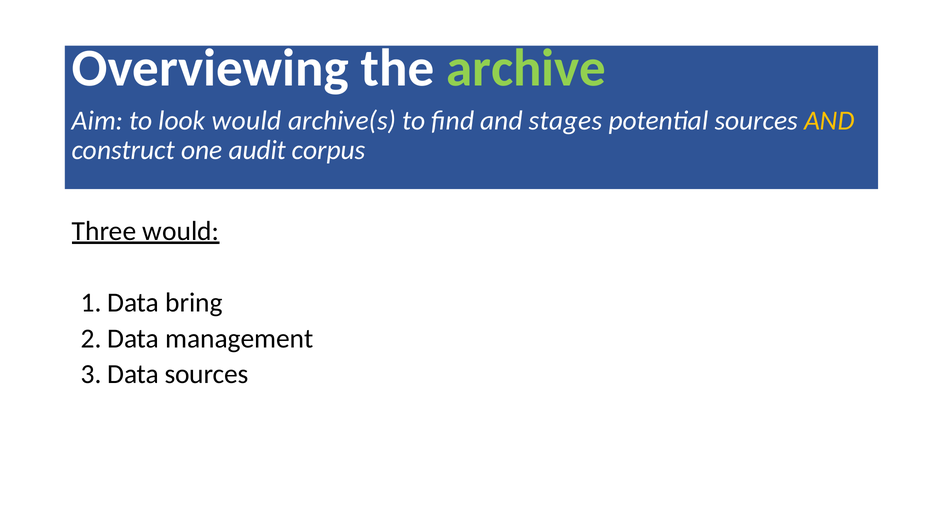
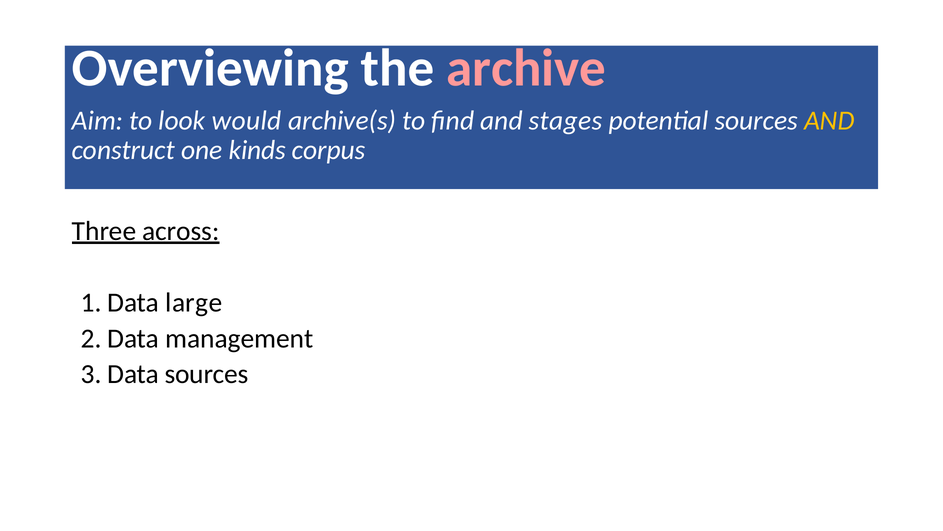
archive colour: light green -> pink (526, 68)
audit: audit -> kinds (257, 150)
Three would: would -> across (181, 231)
bring: bring -> large (194, 303)
